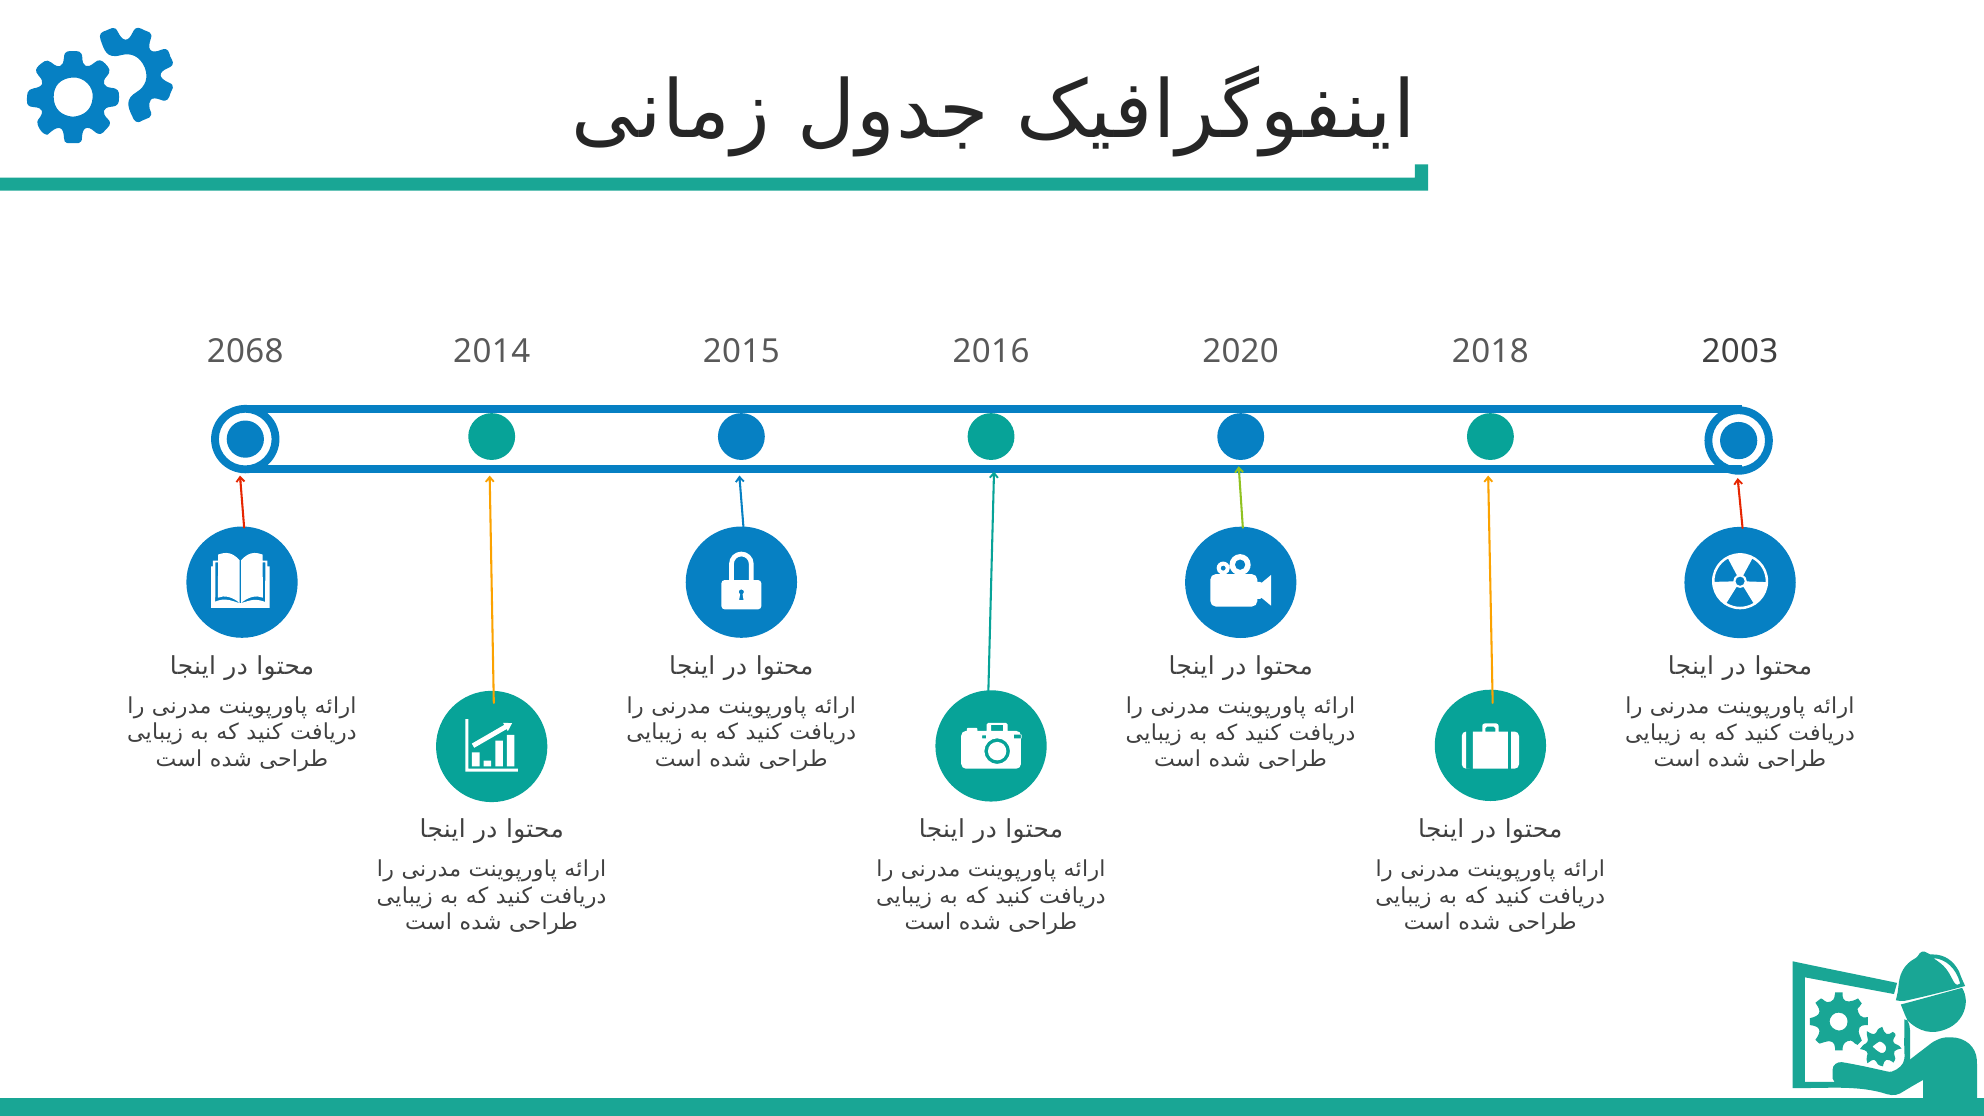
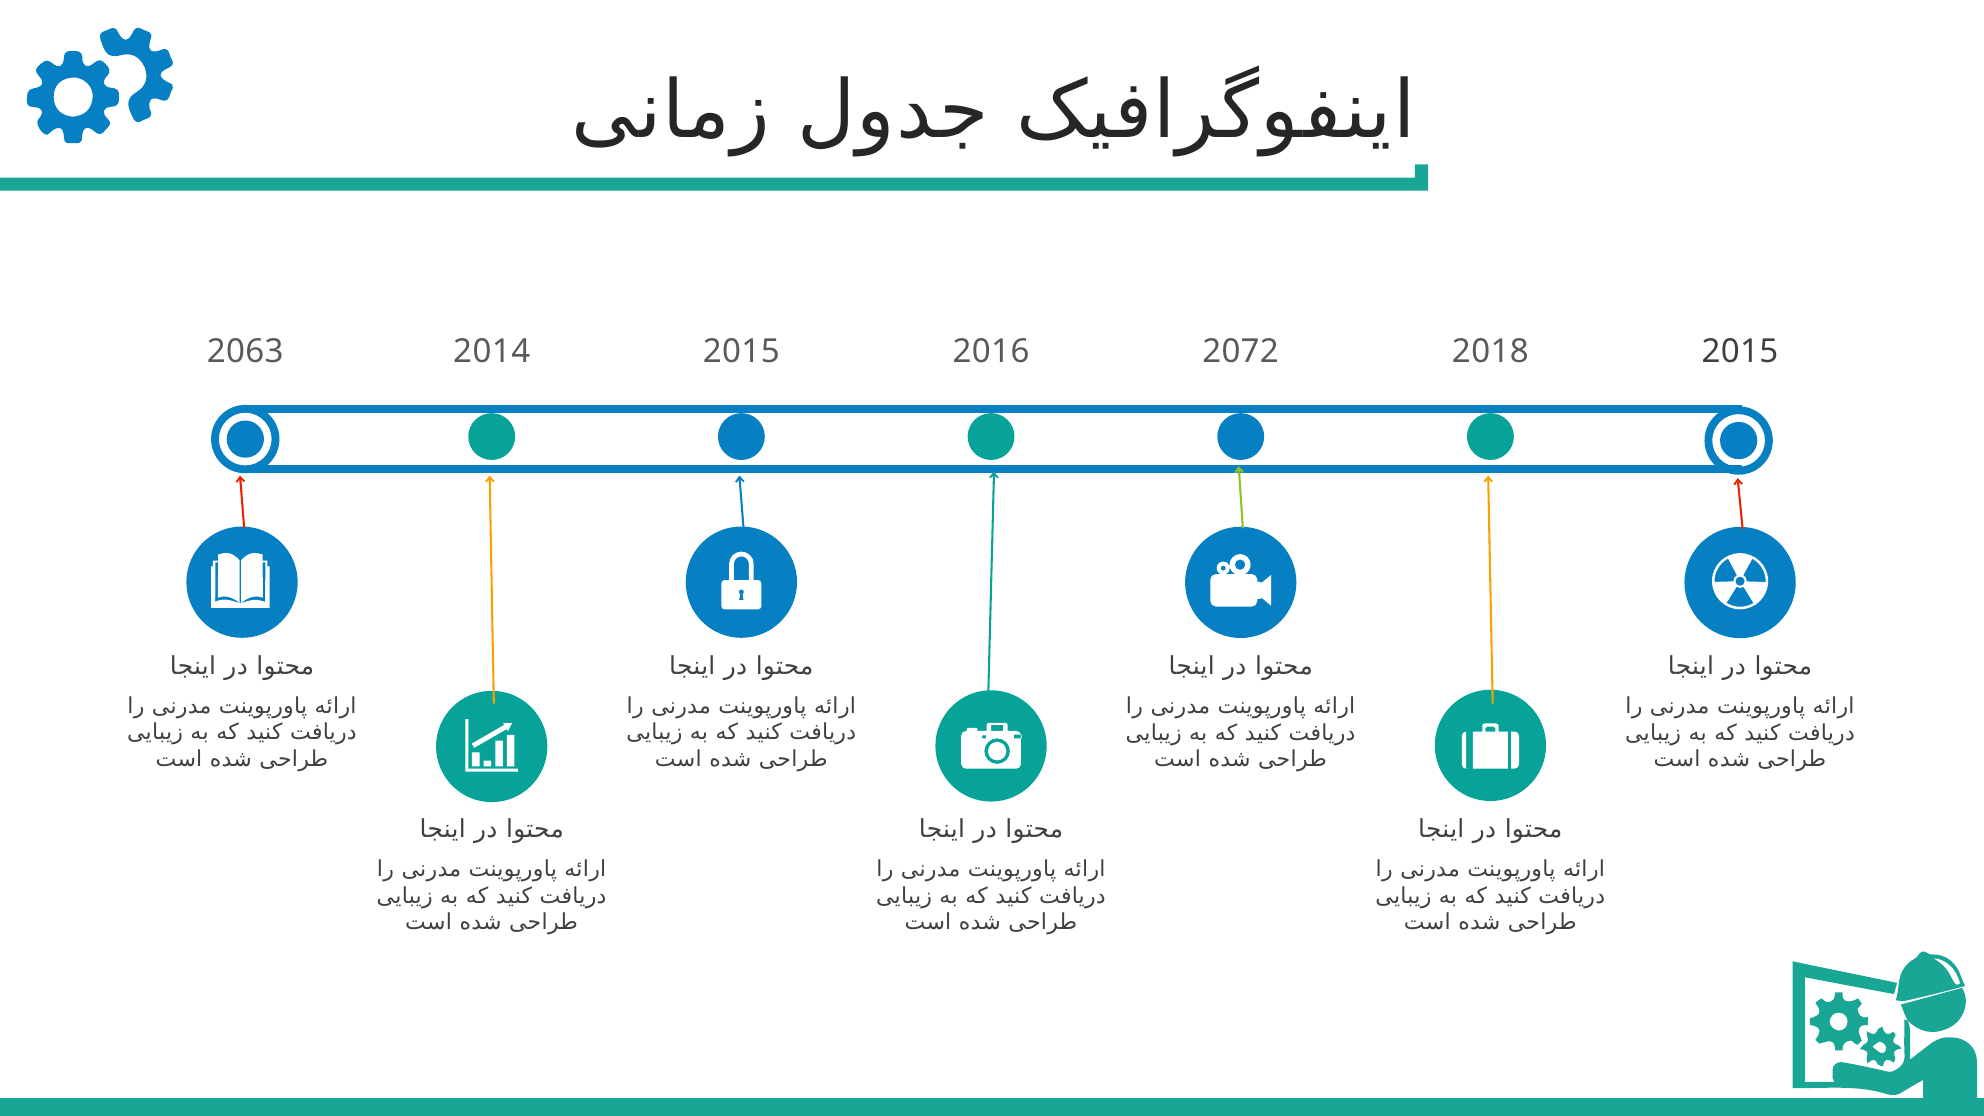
2068: 2068 -> 2063 (245, 352)
2020: 2020 -> 2072 (1241, 352)
2003: 2003 -> 2015 (1740, 352)
